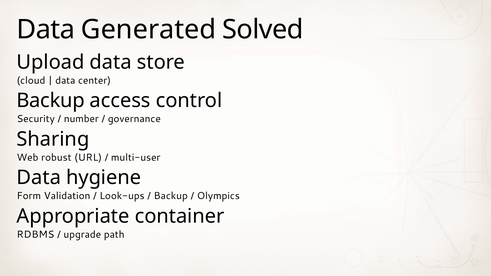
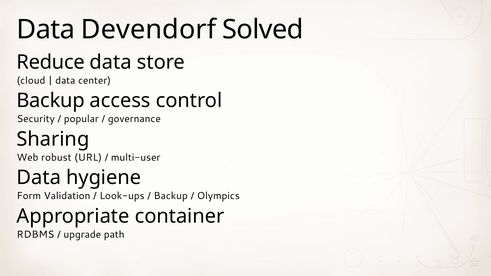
Generated: Generated -> Devendorf (149, 30)
Upload: Upload -> Reduce (51, 62)
number: number -> popular (81, 119)
